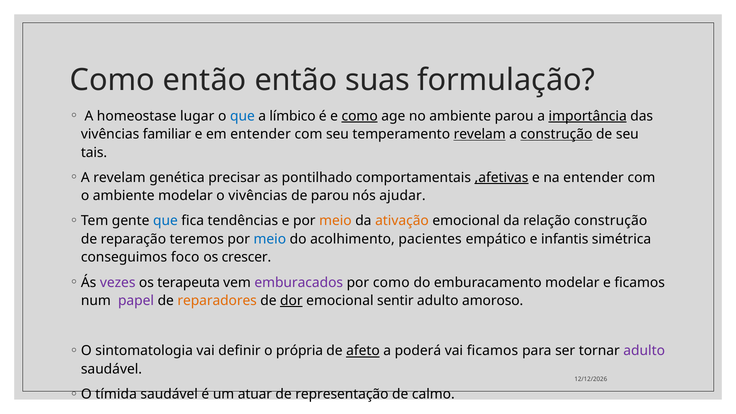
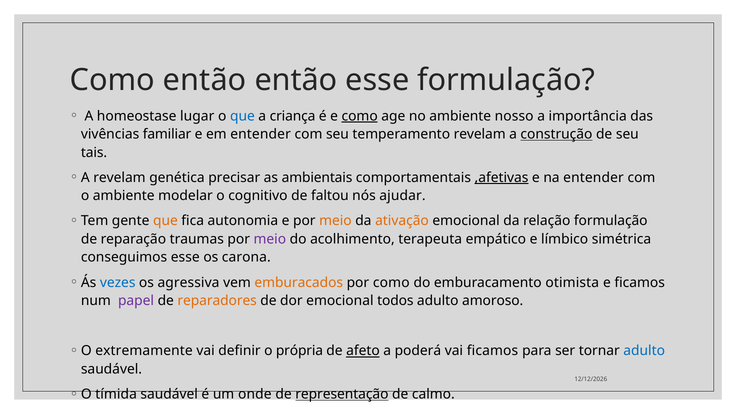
então suas: suas -> esse (377, 80)
límbico: límbico -> criança (293, 116)
ambiente parou: parou -> nosso (514, 116)
importância underline: present -> none (588, 116)
revelam underline: present -> none (480, 134)
pontilhado: pontilhado -> ambientais (317, 178)
o vivências: vivências -> cognitivo (258, 196)
de parou: parou -> faltou (330, 196)
que colour: blue -> orange (165, 221)
tendências: tendências -> autonomia (243, 221)
relação construção: construção -> formulação (611, 221)
teremos: teremos -> traumas (197, 239)
meio colour: blue -> purple (270, 239)
pacientes: pacientes -> terapeuta (430, 239)
infantis: infantis -> límbico (565, 239)
conseguimos foco: foco -> esse (185, 257)
crescer: crescer -> carona (246, 257)
vezes colour: purple -> blue (118, 282)
terapeuta: terapeuta -> agressiva (188, 282)
emburacados colour: purple -> orange (299, 282)
emburacamento modelar: modelar -> otimista (572, 282)
dor underline: present -> none (291, 301)
sentir: sentir -> todos (395, 301)
sintomatologia: sintomatologia -> extremamente (144, 351)
adulto colour: purple -> blue (644, 351)
atuar: atuar -> onde (255, 394)
representação underline: none -> present (342, 394)
